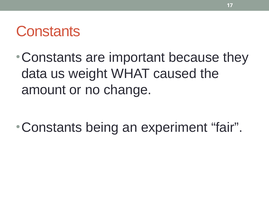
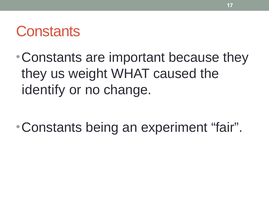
data: data -> they (34, 74)
amount: amount -> identify (43, 90)
